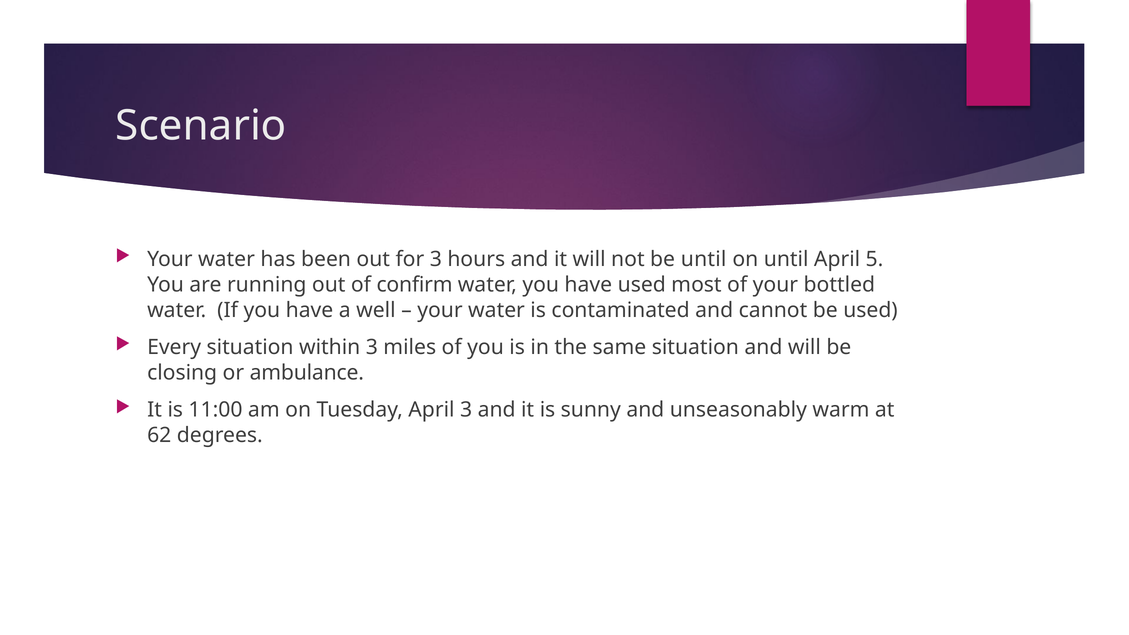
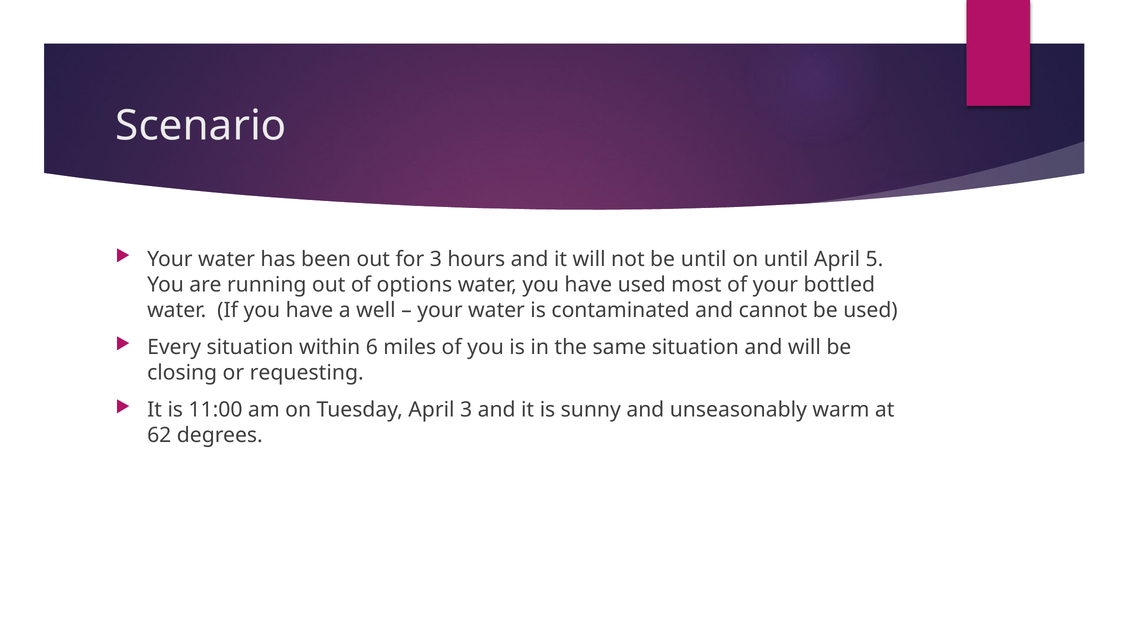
confirm: confirm -> options (414, 285)
within 3: 3 -> 6 (372, 347)
ambulance: ambulance -> requesting (307, 373)
